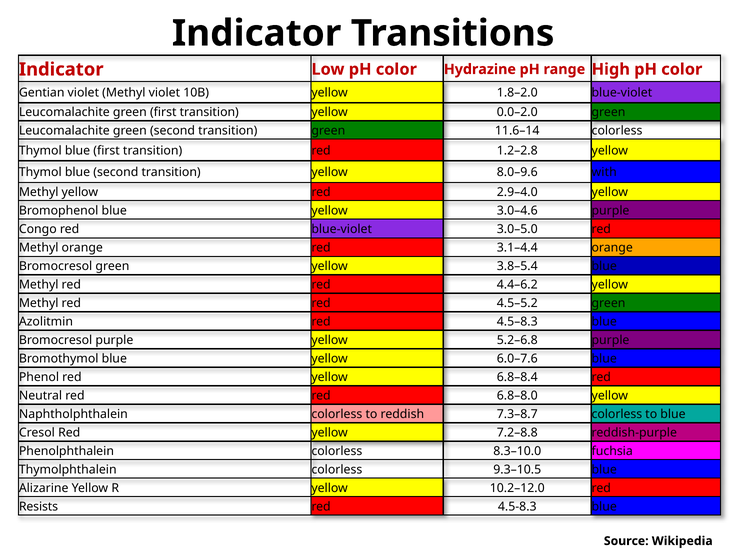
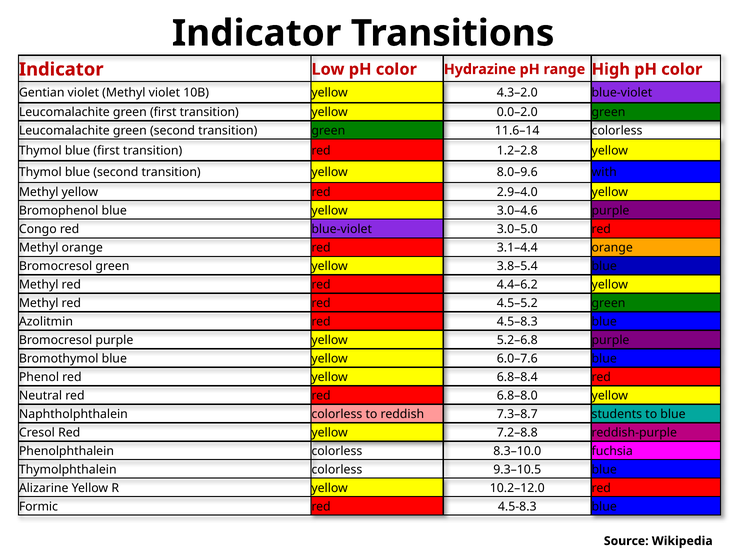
1.8–2.0: 1.8–2.0 -> 4.3–2.0 (517, 93)
7.3–8.7 colorless: colorless -> students (617, 414)
Resists: Resists -> Formic (38, 507)
